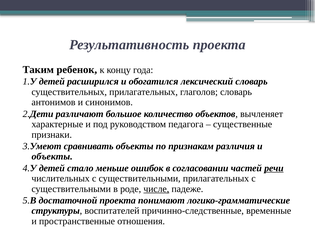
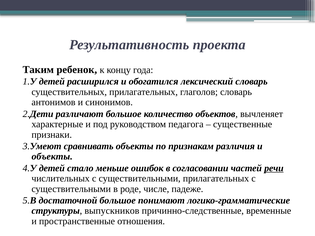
числе underline: present -> none (156, 189)
достаточной проекта: проекта -> большое (118, 201)
воспитателей: воспитателей -> выпускников (112, 211)
